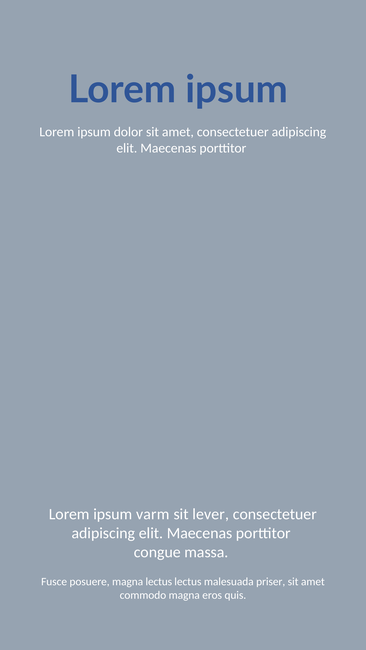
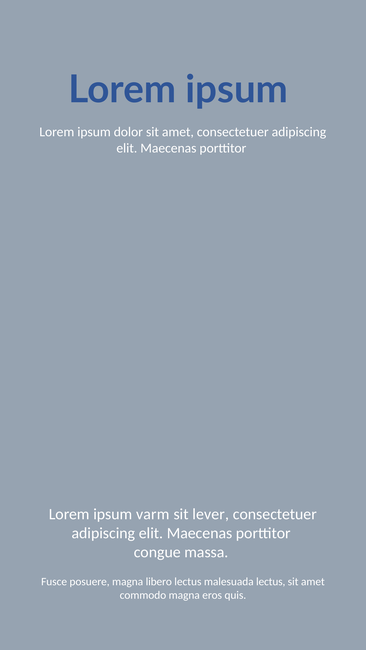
magna lectus: lectus -> libero (159, 582)
malesuada priser: priser -> lectus (271, 582)
